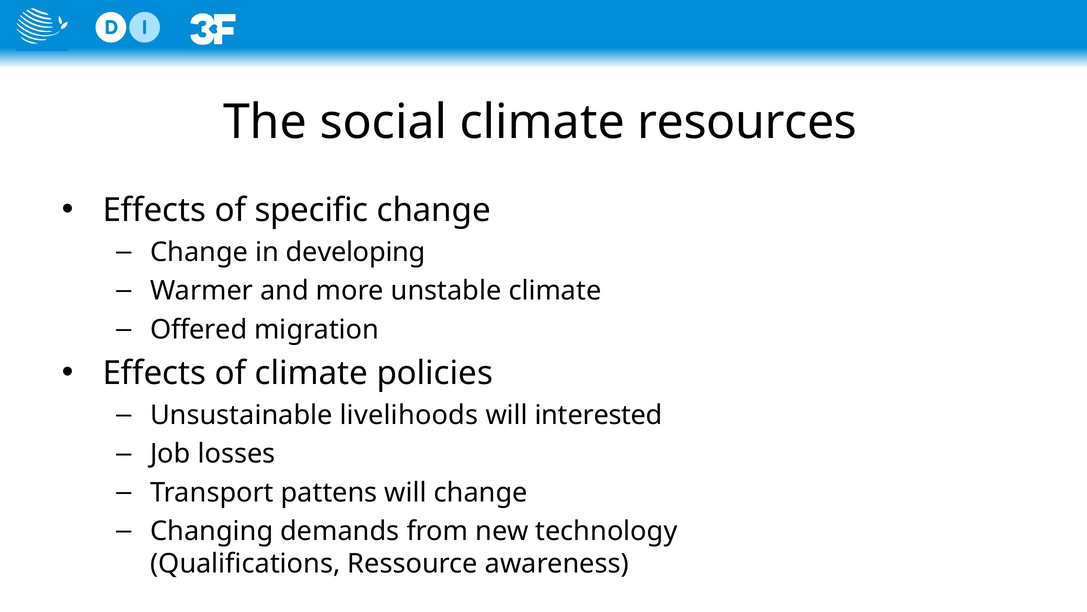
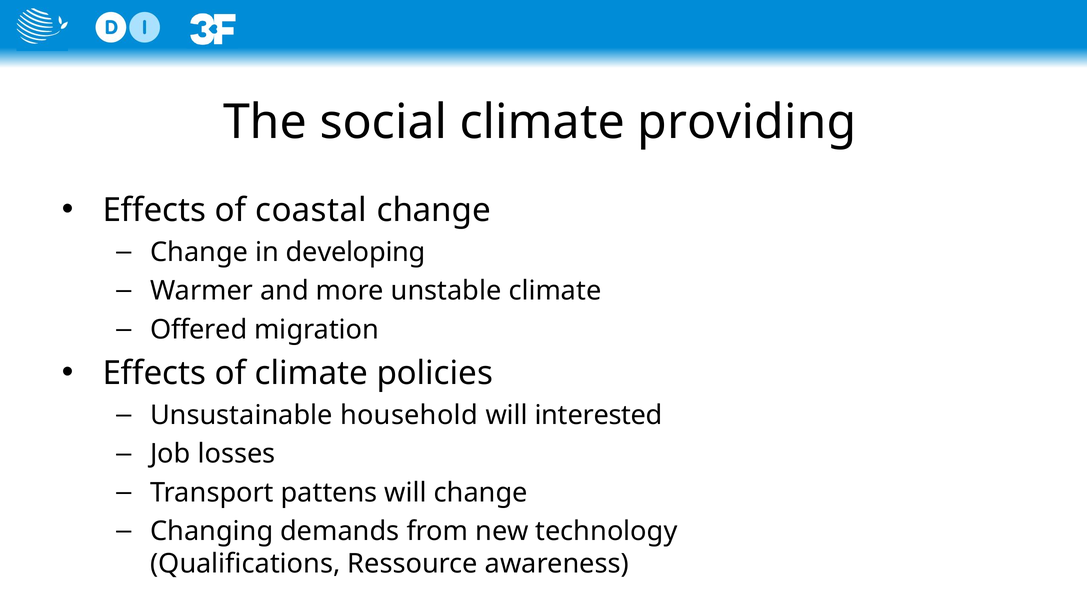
resources: resources -> providing (747, 122)
specific: specific -> coastal (311, 210)
livelihoods: livelihoods -> household (409, 415)
